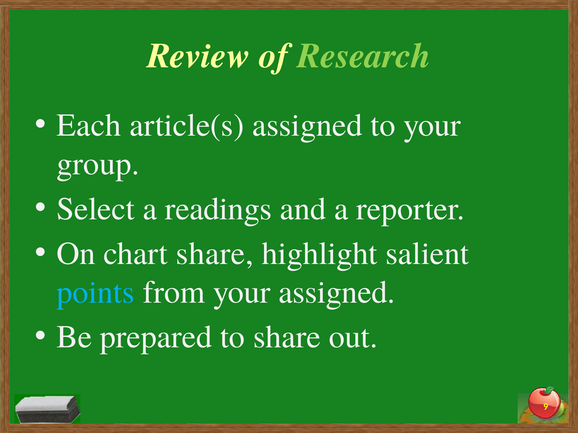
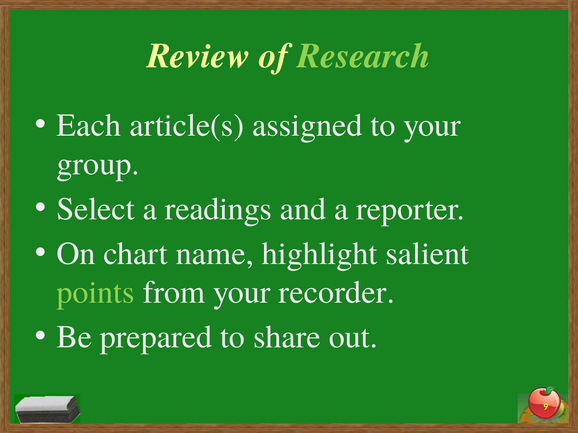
chart share: share -> name (215, 254)
points colour: light blue -> light green (96, 292)
your assigned: assigned -> recorder (337, 292)
